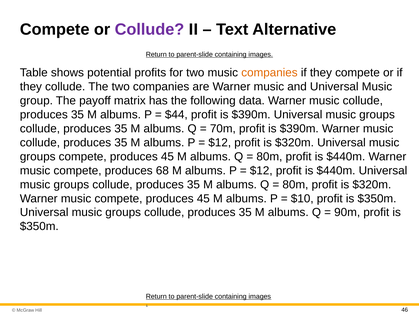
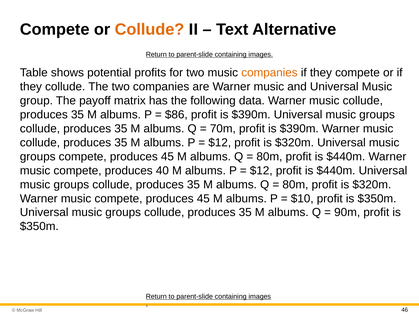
Collude colour: purple -> orange (149, 29)
$44: $44 -> $86 (176, 115)
68: 68 -> 40 (162, 171)
